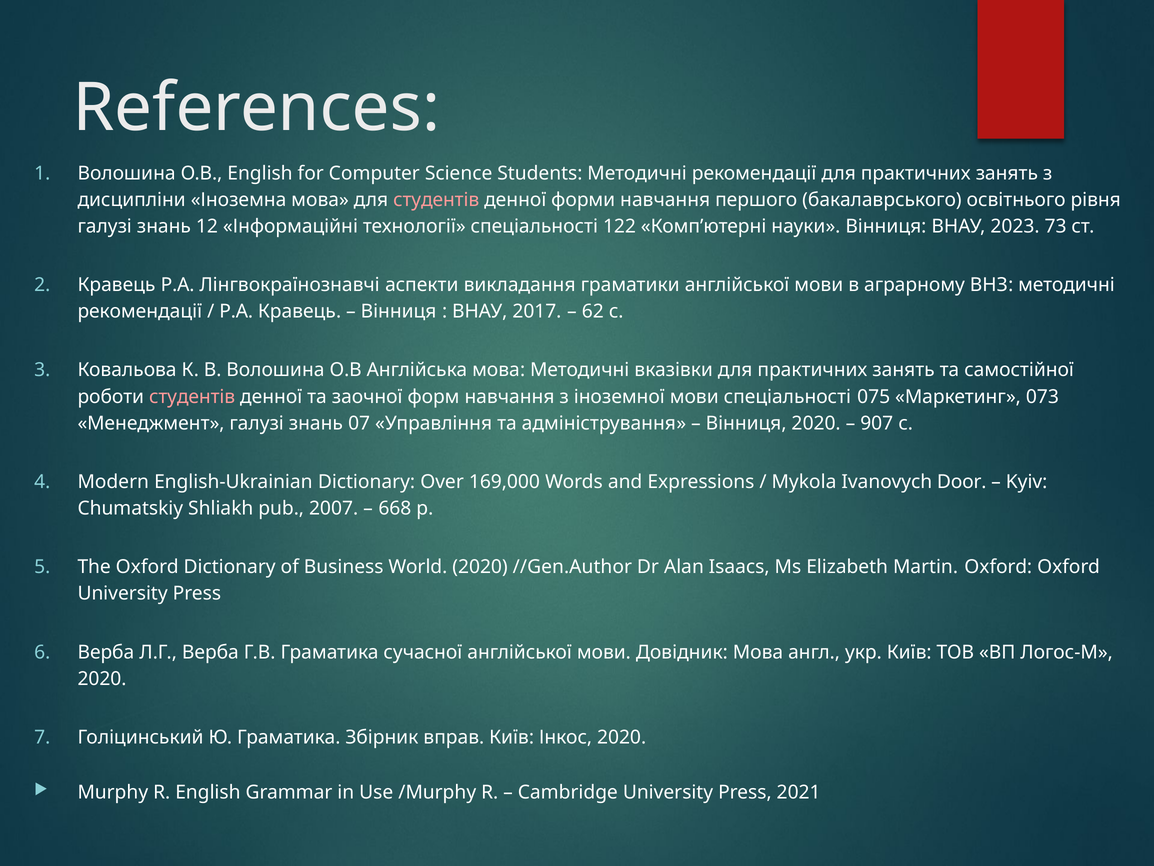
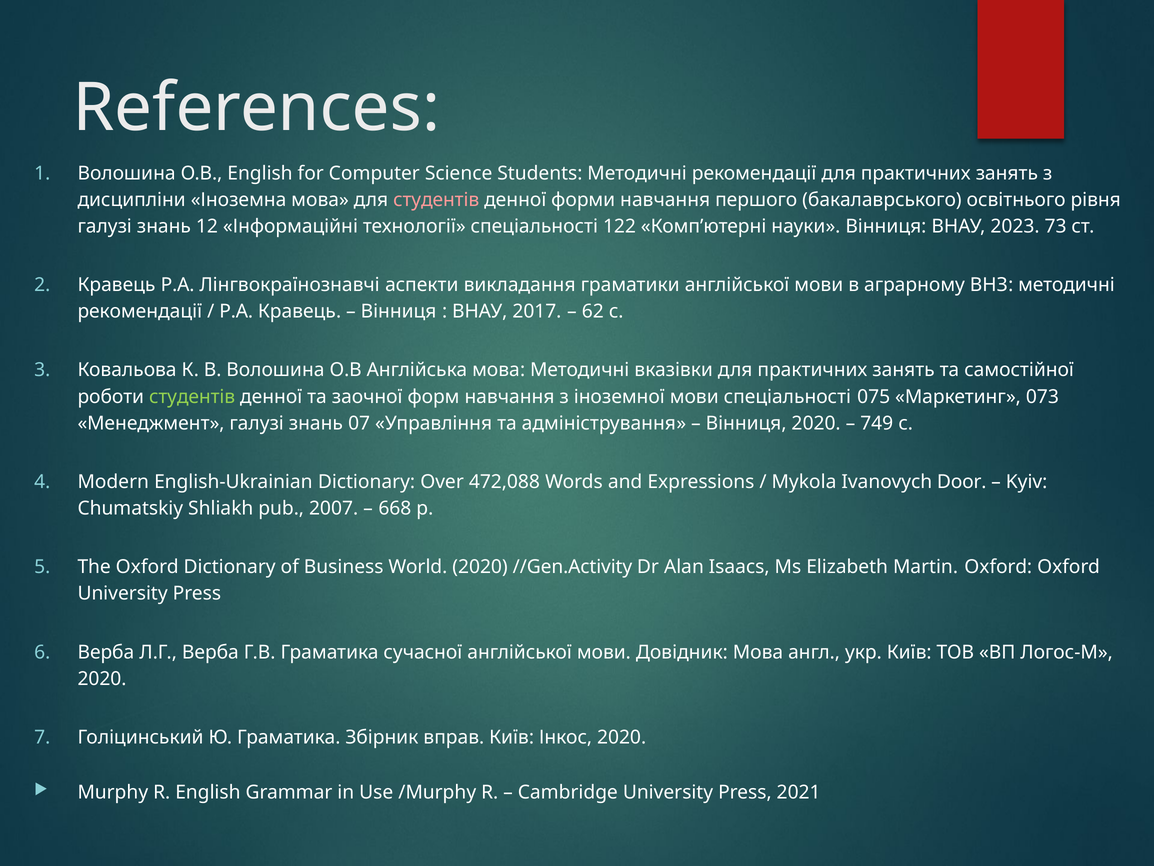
студентів colour: pink -> light green (192, 396)
907: 907 -> 749 (877, 423)
169,000: 169,000 -> 472,088 (504, 482)
//Gen.Author: //Gen.Author -> //Gen.Activity (572, 567)
